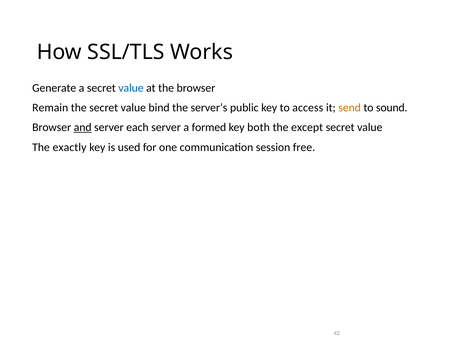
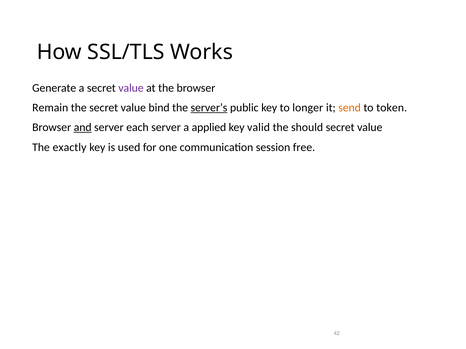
value colour: blue -> purple (131, 88)
server’s underline: none -> present (209, 108)
access: access -> longer (308, 108)
sound: sound -> token (392, 108)
formed: formed -> applied (209, 128)
both: both -> valid (259, 128)
except: except -> should (307, 128)
